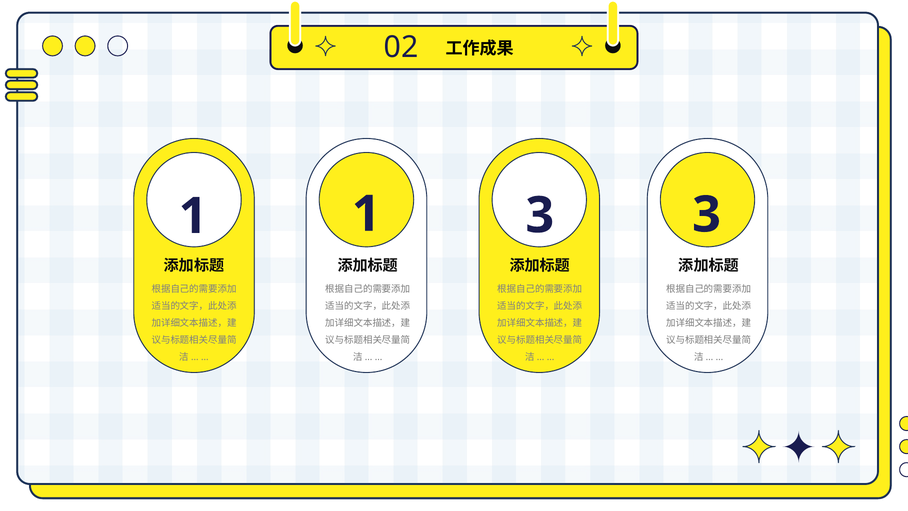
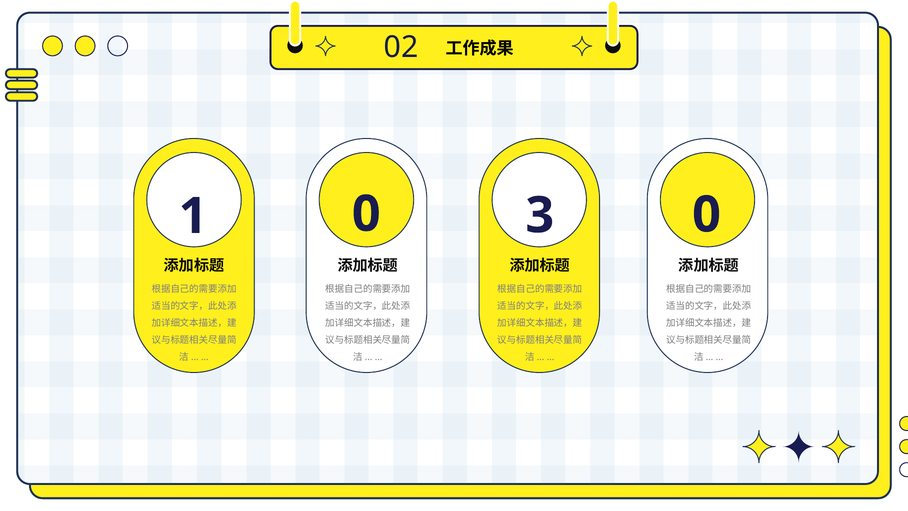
1 1: 1 -> 0 (366, 214)
3 3: 3 -> 0 (707, 215)
